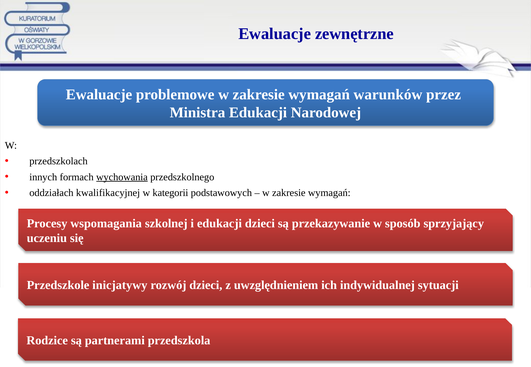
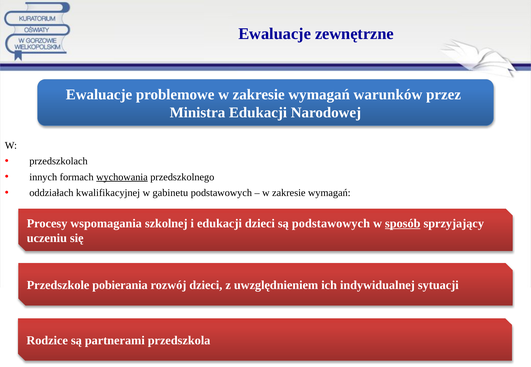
kategorii: kategorii -> gabinetu (170, 193)
są przekazywanie: przekazywanie -> podstawowych (331, 224)
sposób underline: none -> present (403, 224)
inicjatywy: inicjatywy -> pobierania (120, 286)
